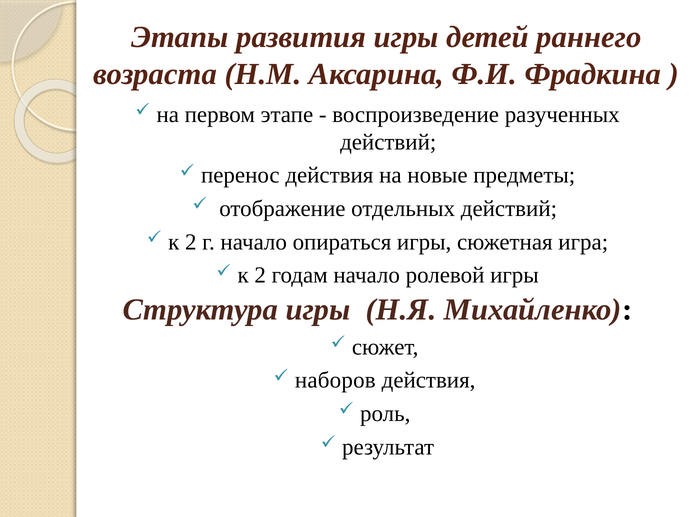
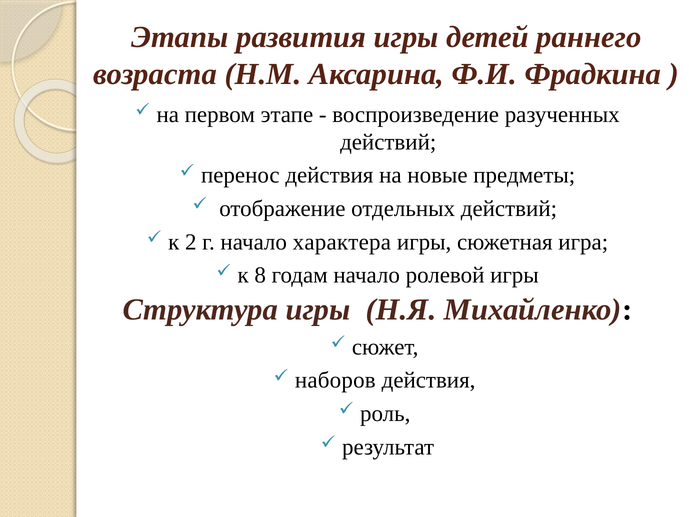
опираться: опираться -> характера (342, 242)
2: 2 -> 8 (260, 275)
